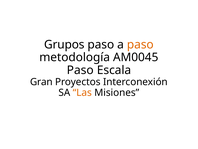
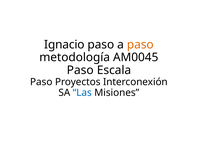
Grupos: Grupos -> Ignacio (64, 44)
Gran: Gran -> Paso (41, 82)
Las colour: orange -> blue (82, 92)
